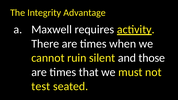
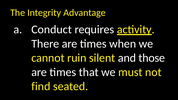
Maxwell: Maxwell -> Conduct (52, 30)
test: test -> find (41, 86)
